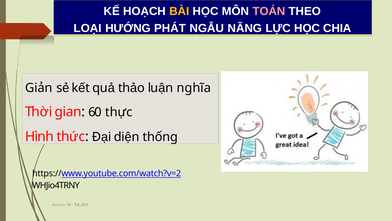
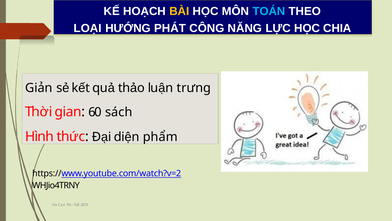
TOÁN colour: pink -> light blue (269, 11)
NGẪU: NGẪU -> CÔNG (207, 28)
nghĩa: nghĩa -> trưng (194, 88)
thực: thực -> sách (119, 112)
thống: thống -> phẩm (160, 137)
